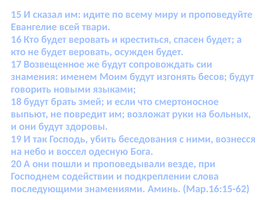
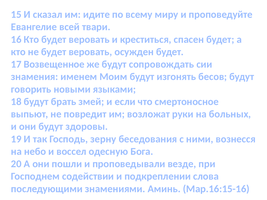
убить: убить -> зерну (103, 139)
Мар.16:15-62: Мар.16:15-62 -> Мар.16:15-16 (216, 189)
